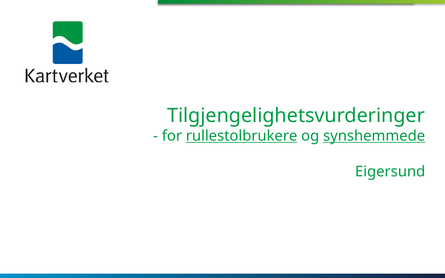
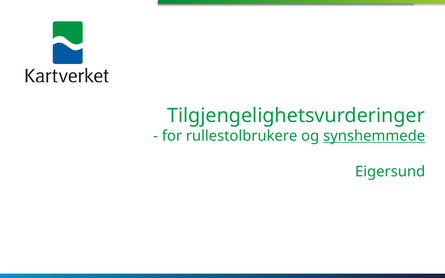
rullestolbrukere underline: present -> none (242, 136)
